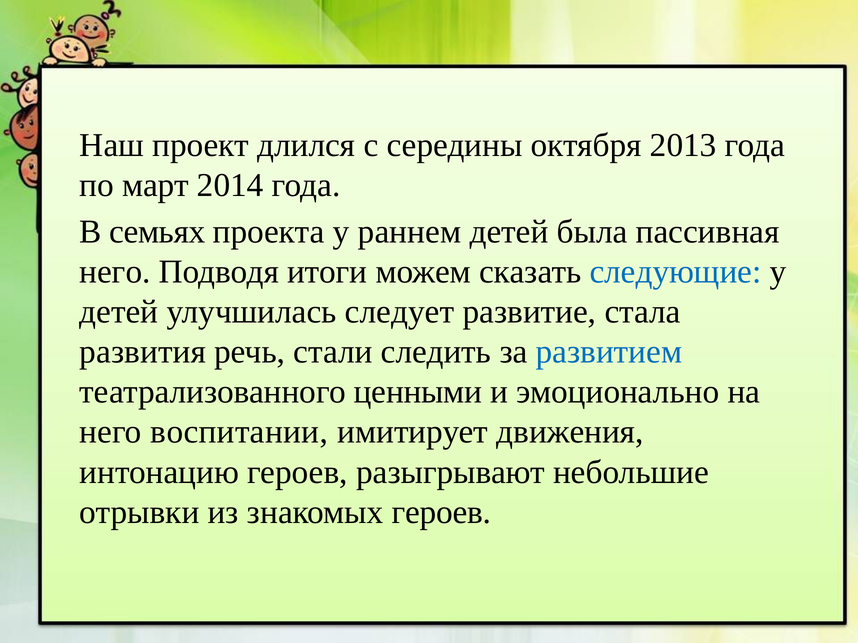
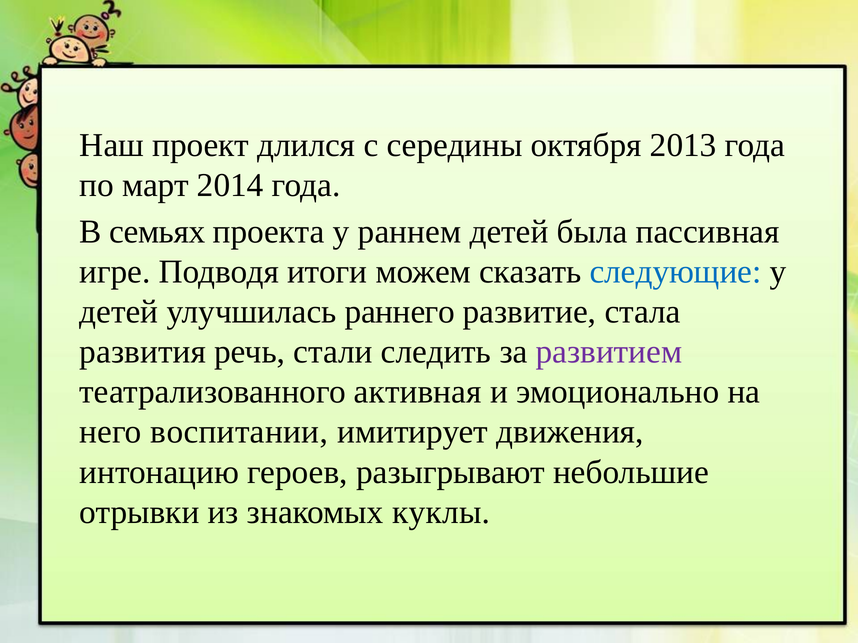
него: него -> игре (115, 272)
следует: следует -> раннего (400, 312)
развитием colour: blue -> purple (609, 352)
ценными: ценными -> активная (418, 392)
знакомых героев: героев -> куклы (441, 512)
